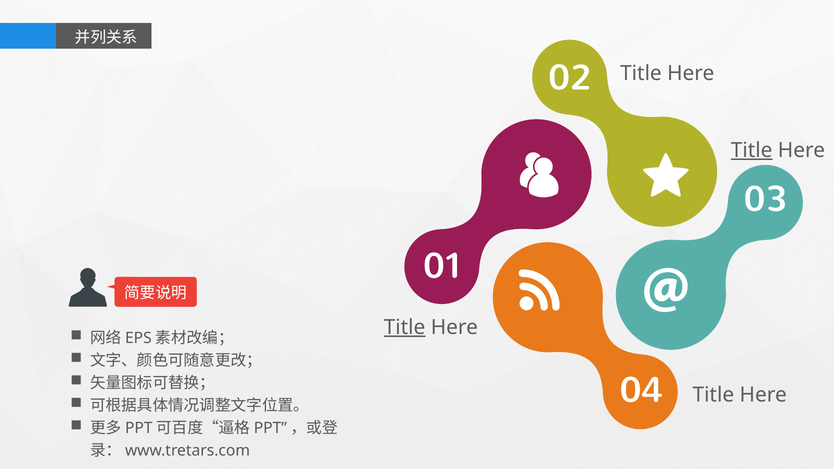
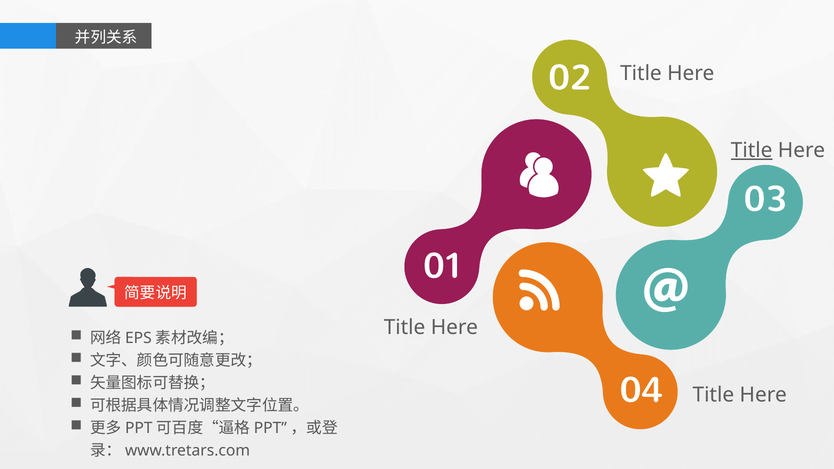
Title underline: present -> none (405, 327)
